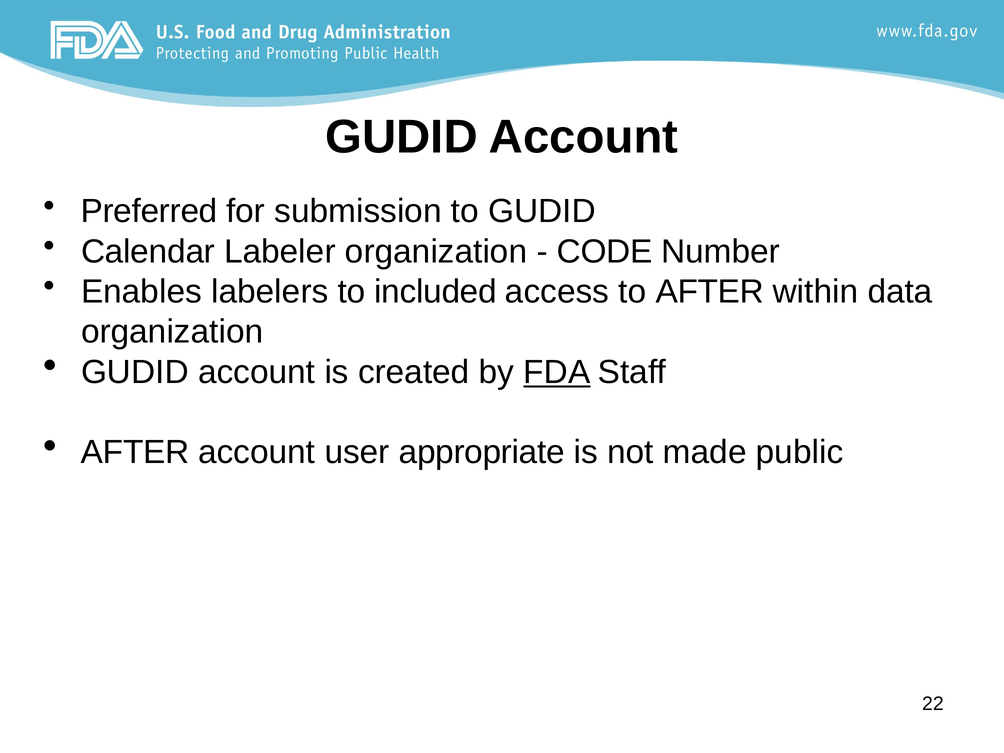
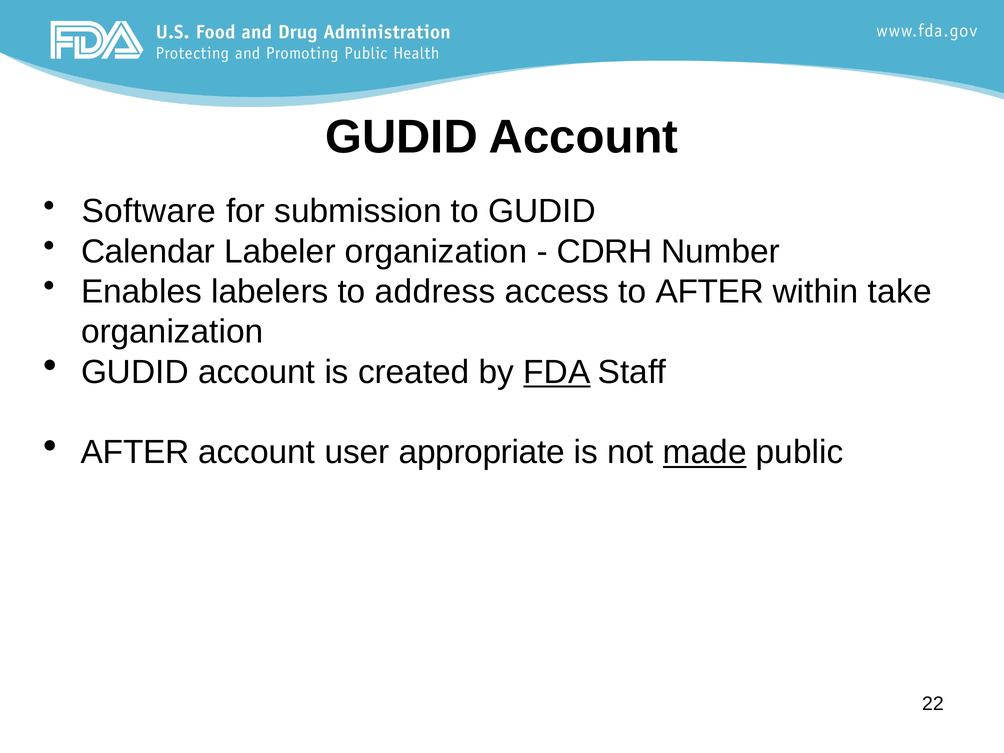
Preferred: Preferred -> Software (149, 211)
CODE: CODE -> CDRH (605, 252)
included: included -> address (435, 292)
data: data -> take (900, 292)
made underline: none -> present (705, 452)
